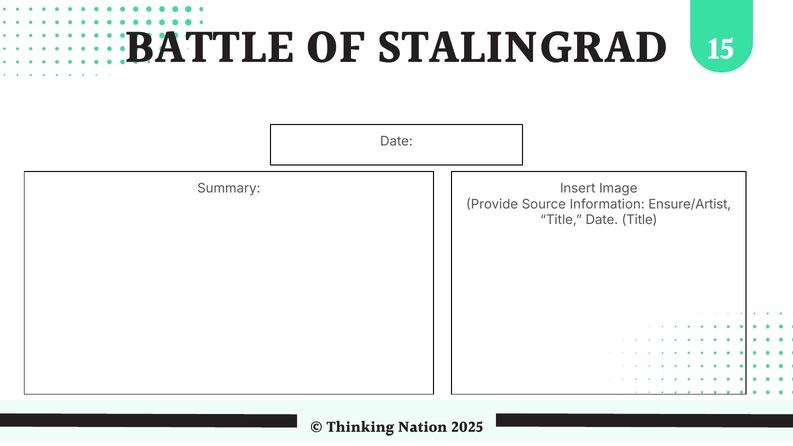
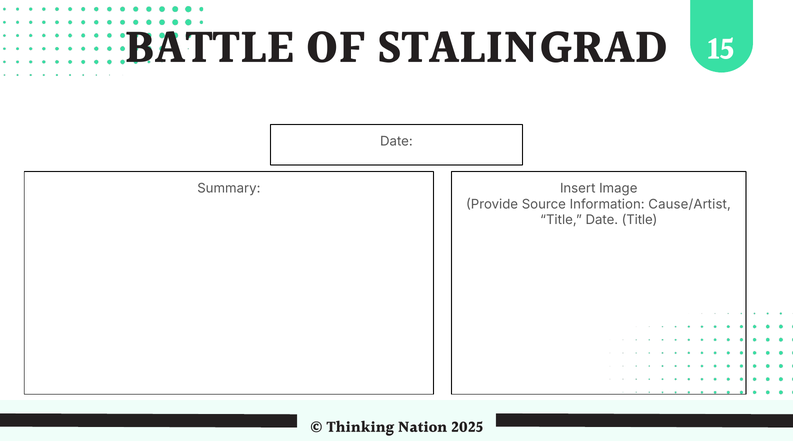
Ensure/Artist: Ensure/Artist -> Cause/Artist (690, 204)
